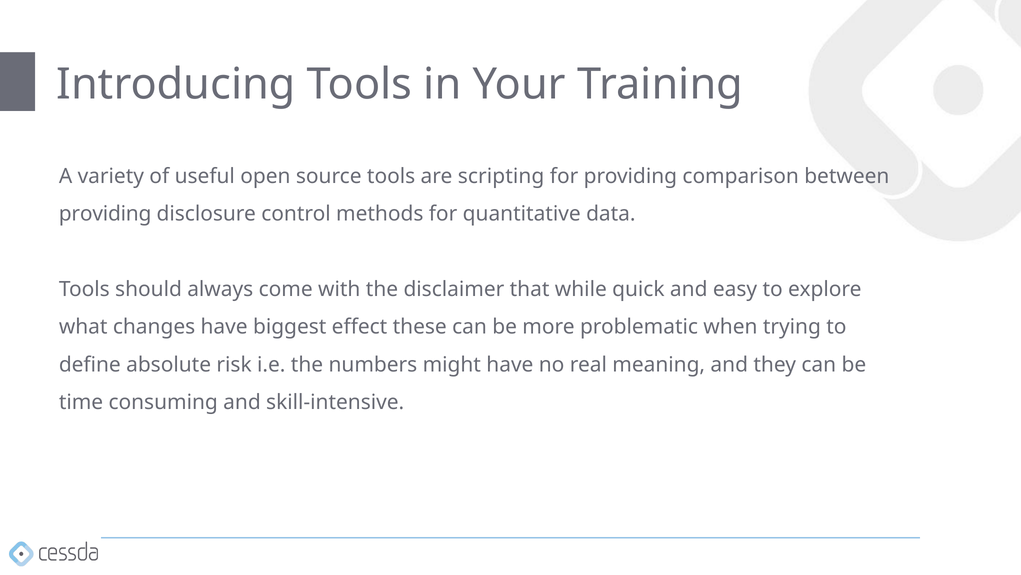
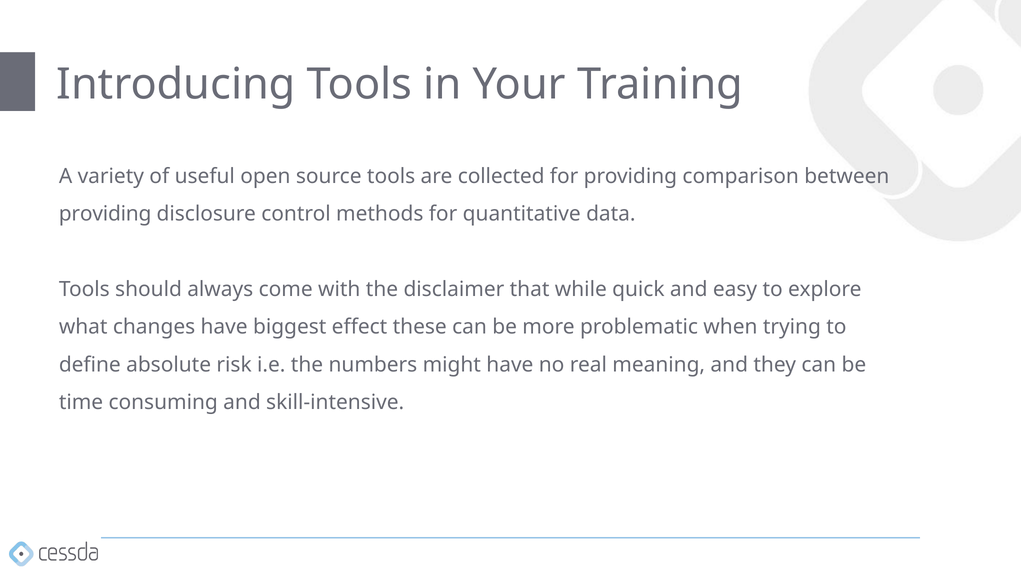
scripting: scripting -> collected (501, 176)
